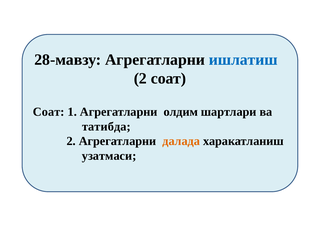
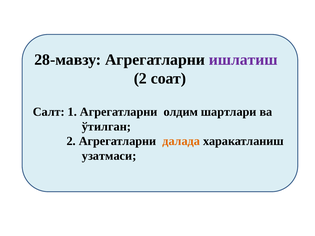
ишлатиш colour: blue -> purple (243, 60)
Соат: Соат -> Салт (49, 112)
татибда: татибда -> ўтилган (106, 127)
